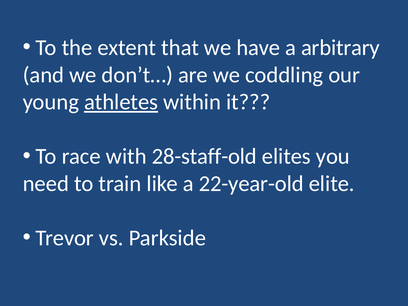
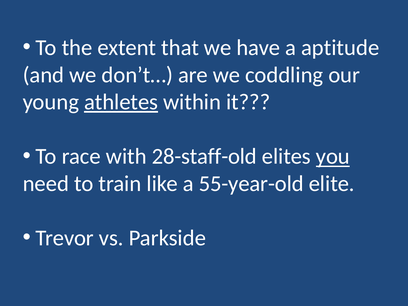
arbitrary: arbitrary -> aptitude (340, 48)
you underline: none -> present (333, 156)
22-year-old: 22-year-old -> 55-year-old (251, 184)
